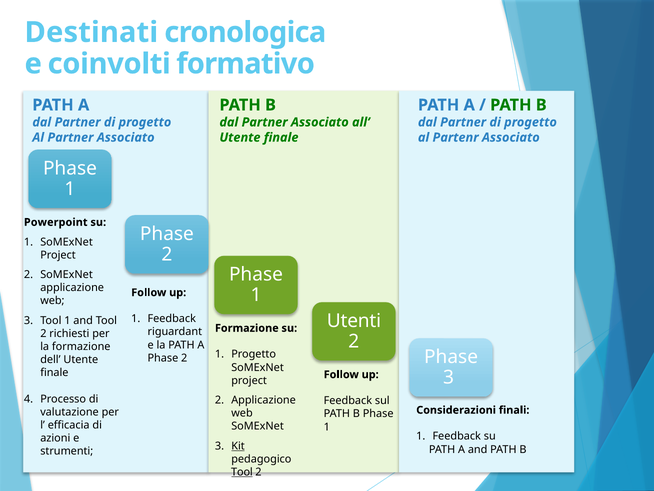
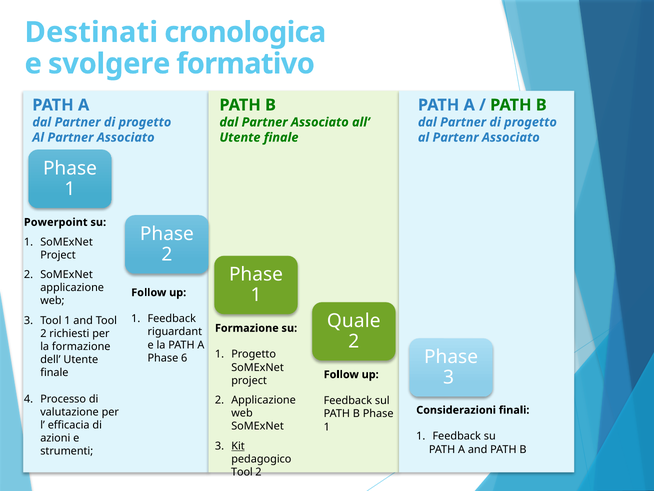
coinvolti: coinvolti -> svolgere (109, 64)
Utenti: Utenti -> Quale (354, 321)
2: 2 -> 6 (184, 358)
Tool underline: present -> none (242, 472)
